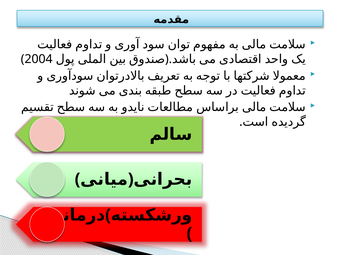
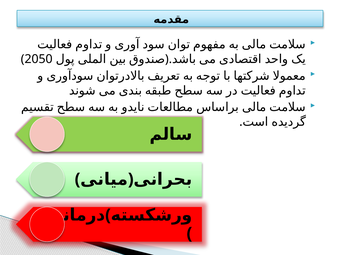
2004: 2004 -> 2050 (39, 59)
